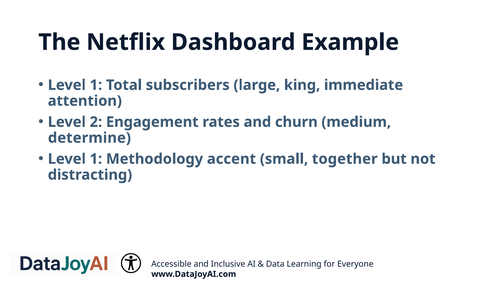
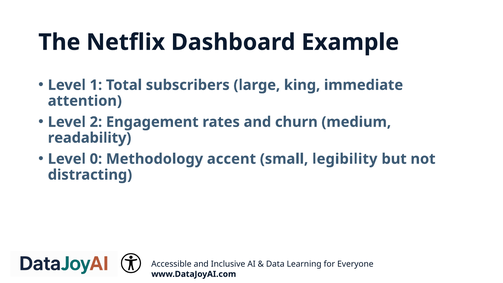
determine: determine -> readability (90, 138)
1: 1 -> 0 (96, 159)
together: together -> legibility (345, 159)
